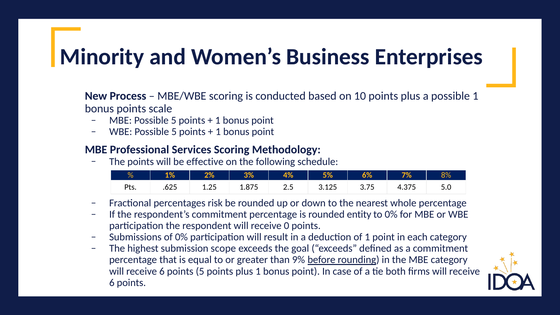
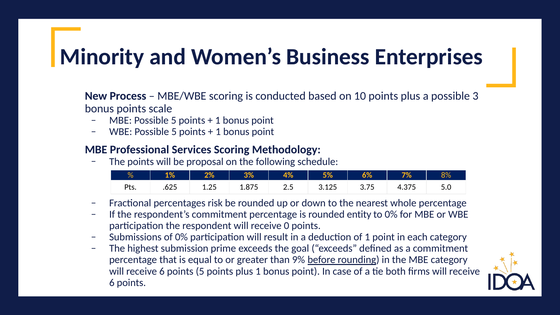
possible 1: 1 -> 3 (475, 96)
effective: effective -> proposal (205, 162)
scope: scope -> prime (223, 249)
